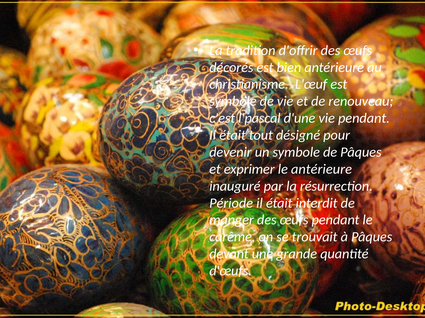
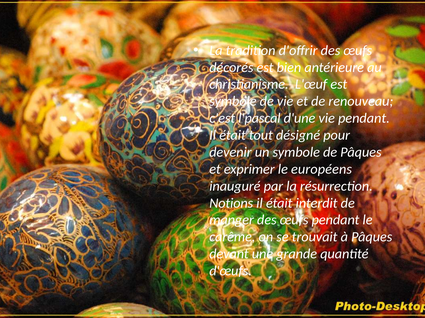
le antérieure: antérieure -> européens (322, 170)
Période: Période -> Notions (231, 204)
